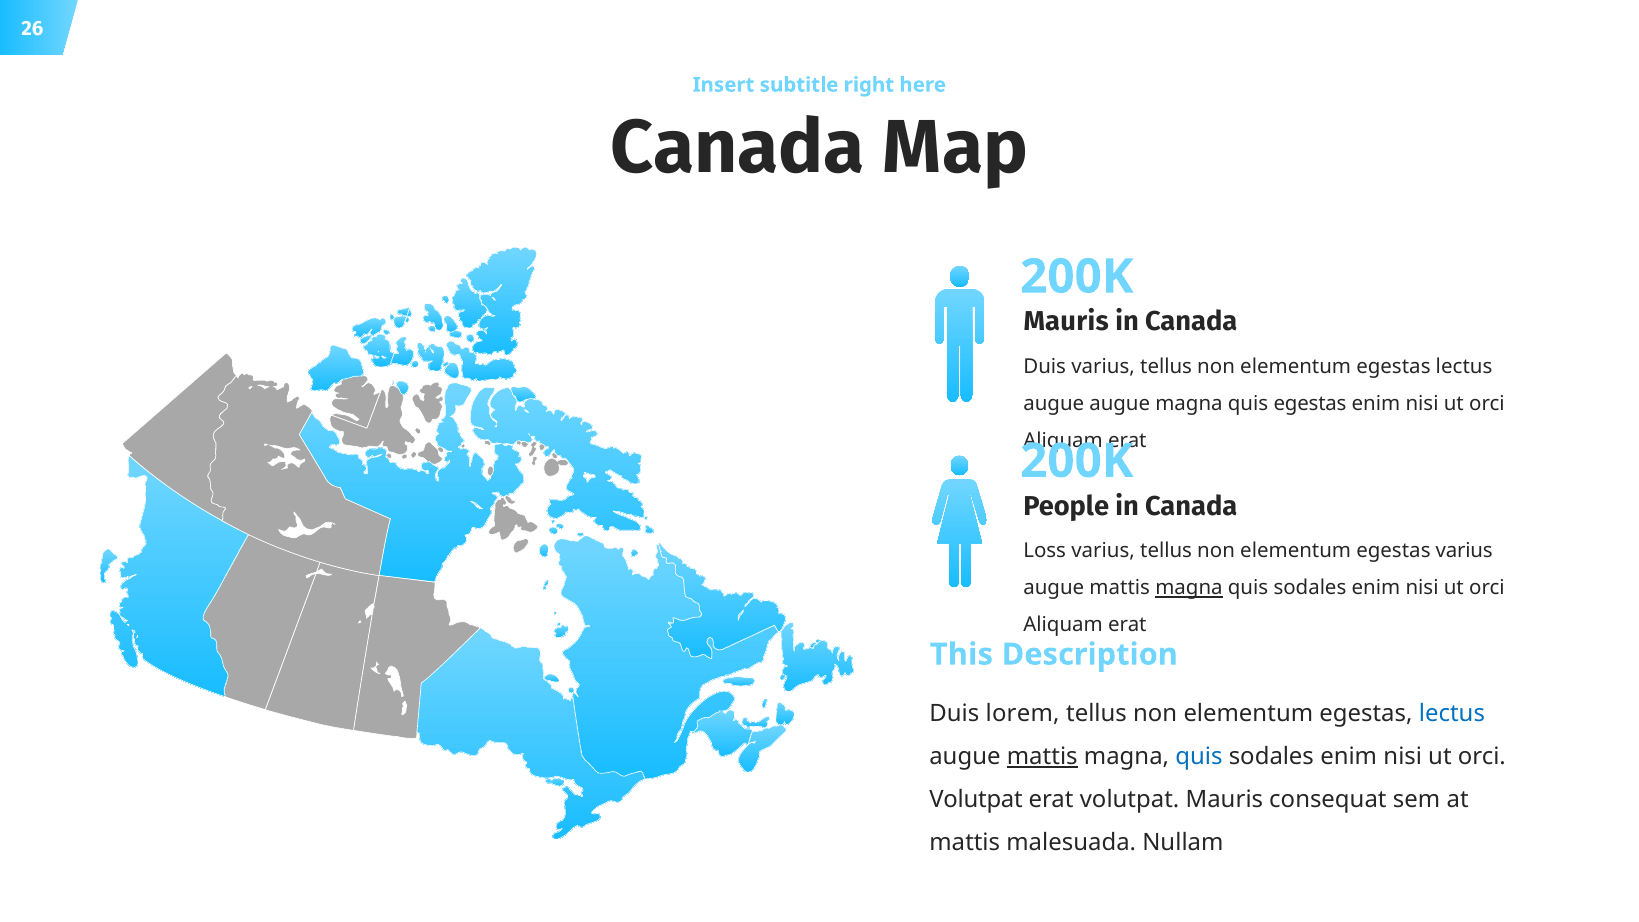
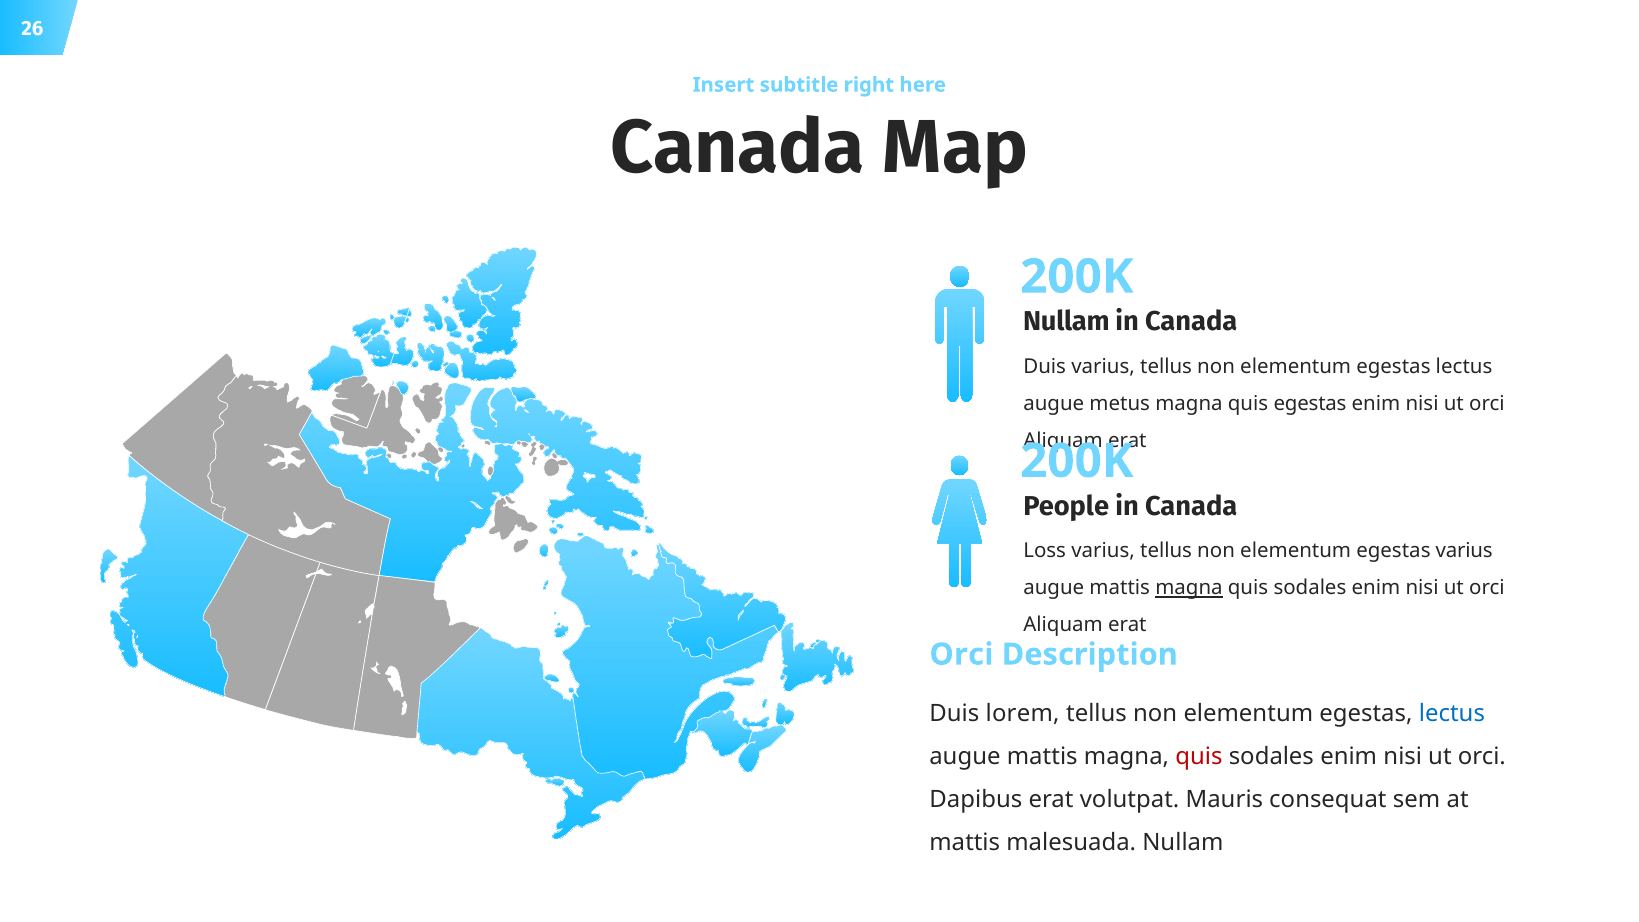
Mauris: Mauris -> Nullam (1066, 322)
augue augue: augue -> metus (1120, 404)
This: This -> Orci (961, 654)
mattis underline: present -> none (1042, 757)
quis colour: blue -> red (1199, 757)
Volutpat: Volutpat -> Dapibus (976, 800)
